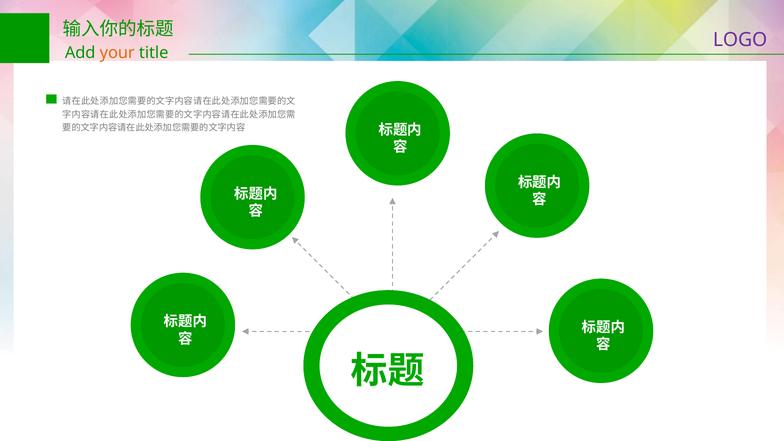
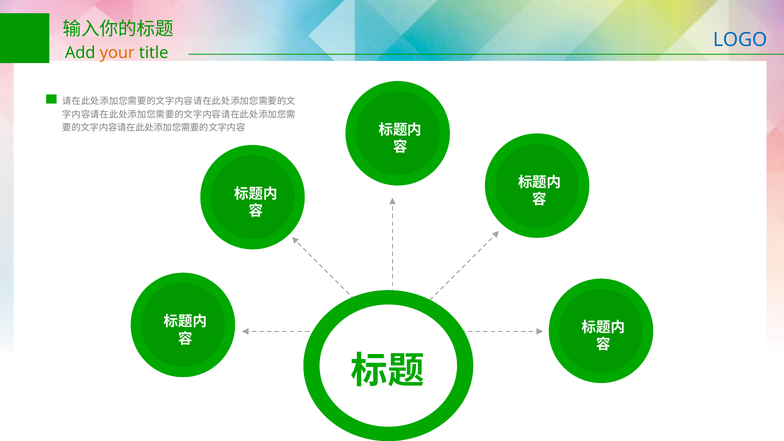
LOGO colour: purple -> blue (740, 40)
